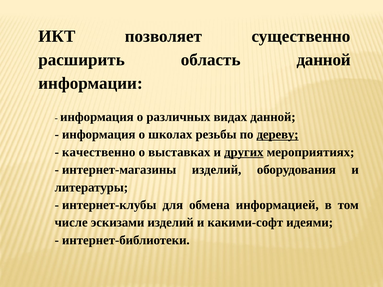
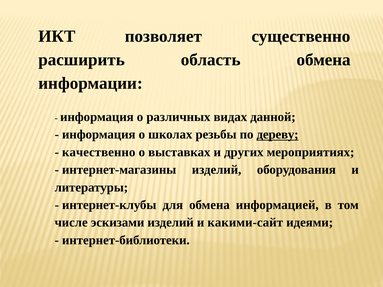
область данной: данной -> обмена (324, 60)
других underline: present -> none (244, 152)
какими-софт: какими-софт -> какими-сайт (245, 223)
